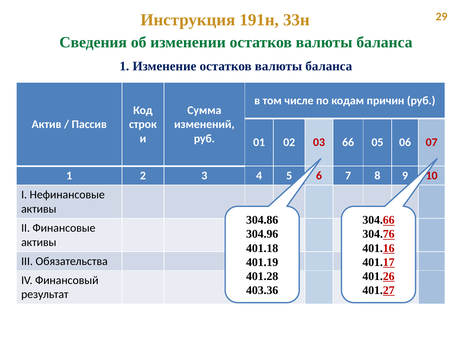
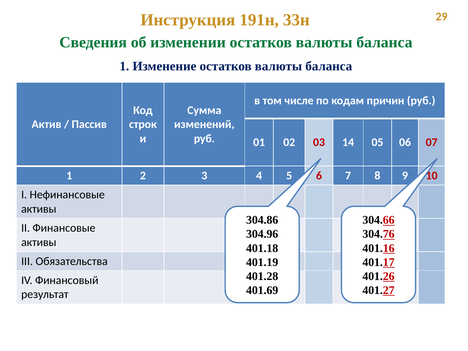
66: 66 -> 14 (348, 142)
403.36: 403.36 -> 401.69 (262, 290)
